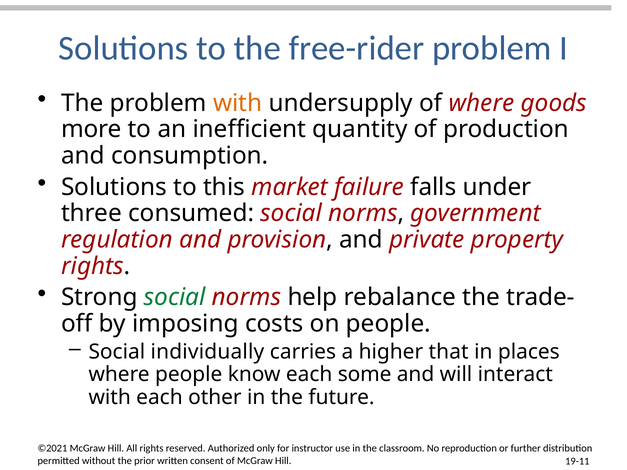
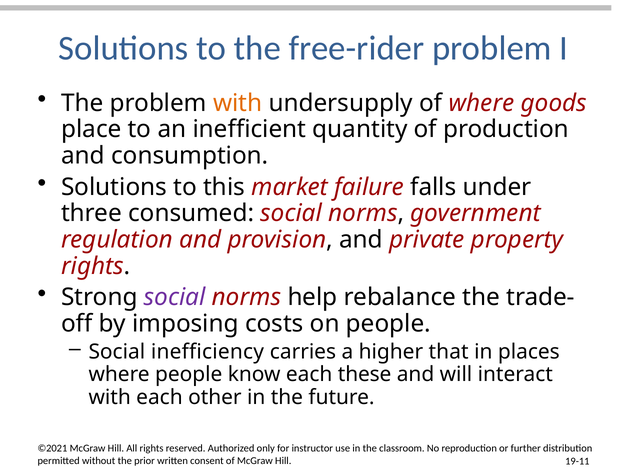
more: more -> place (91, 129)
social colour: green -> purple (175, 297)
individually: individually -> inefficiency (207, 352)
some: some -> these (365, 375)
